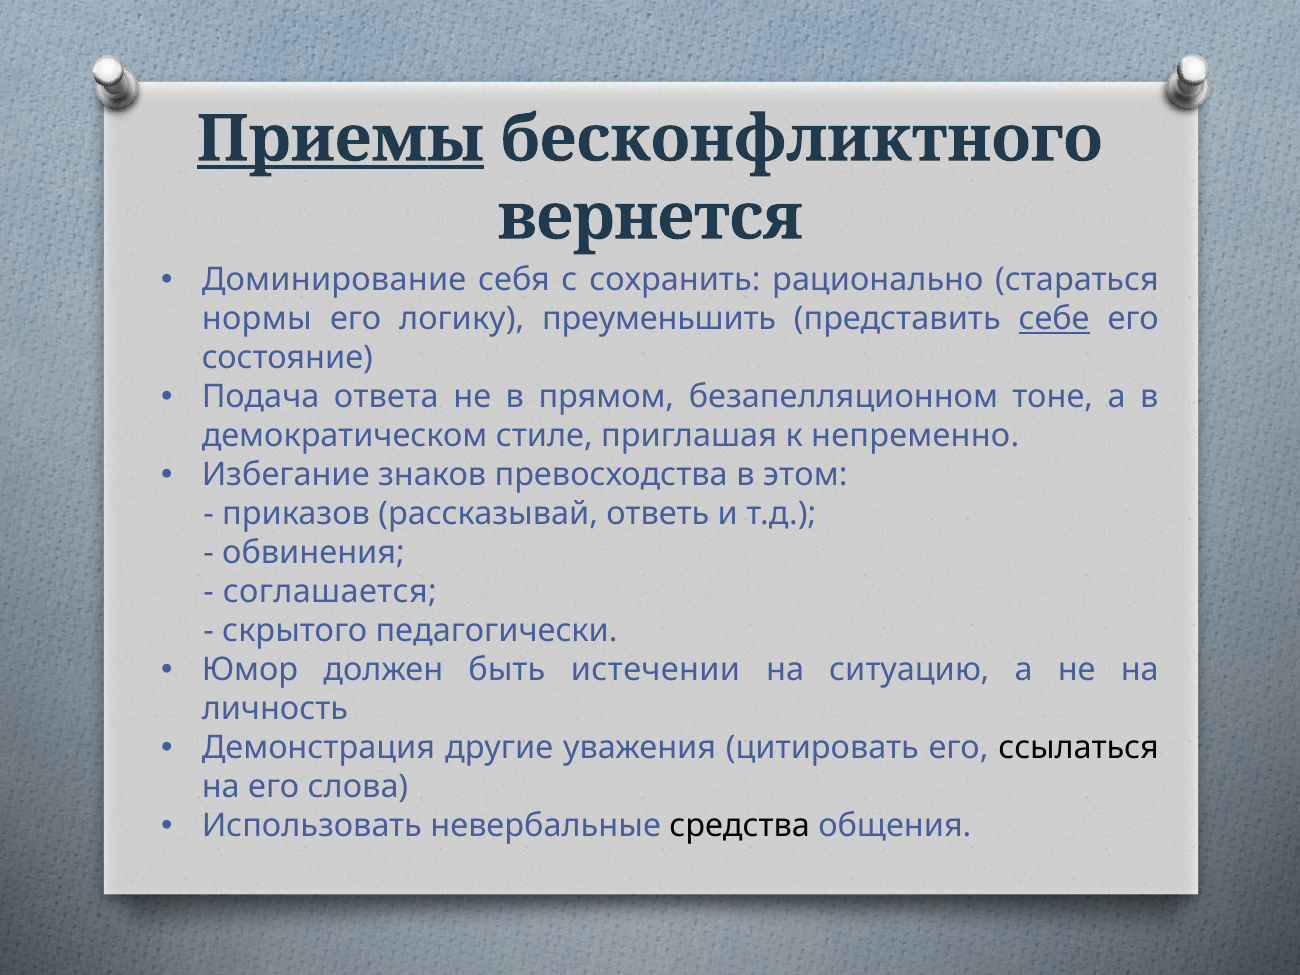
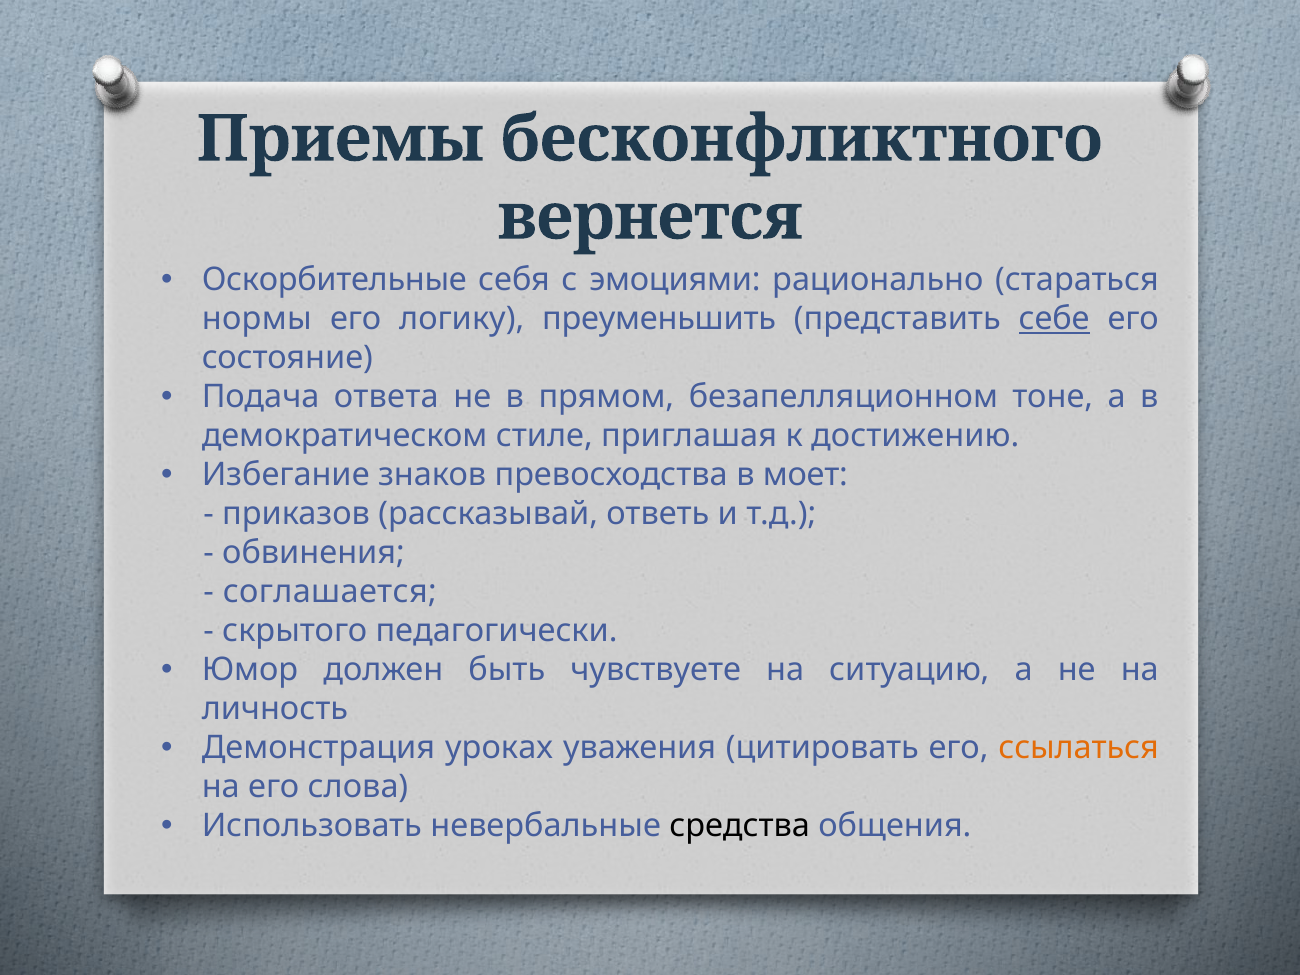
Приемы underline: present -> none (340, 139)
Доминирование: Доминирование -> Оскорбительные (334, 280)
сохранить: сохранить -> эмоциями (675, 280)
непременно: непременно -> достижению (915, 436)
этом: этом -> моет (805, 475)
истечении: истечении -> чувствуете (656, 670)
другие: другие -> уроках (499, 748)
ссылаться colour: black -> orange (1079, 748)
